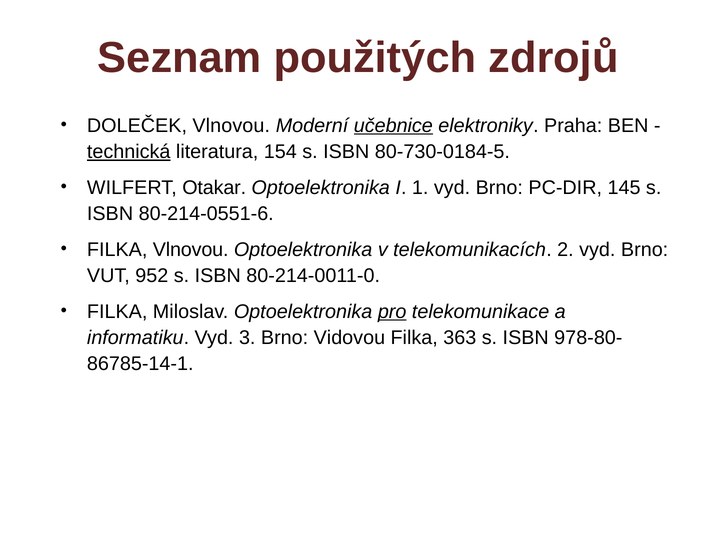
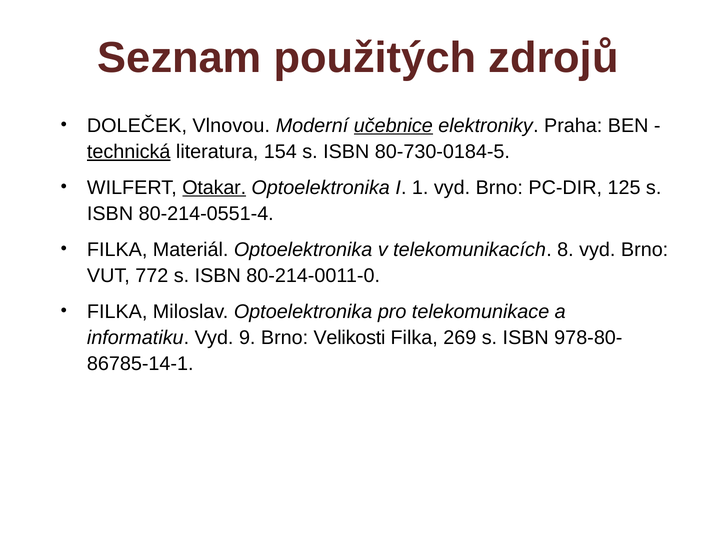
Otakar underline: none -> present (214, 188)
145: 145 -> 125 (624, 188)
80-214-0551-6: 80-214-0551-6 -> 80-214-0551-4 (206, 214)
FILKA Vlnovou: Vlnovou -> Materiál (191, 250)
2: 2 -> 8 (565, 250)
952: 952 -> 772 (152, 276)
pro underline: present -> none (392, 312)
3: 3 -> 9 (247, 338)
Vidovou: Vidovou -> Velikosti (350, 338)
363: 363 -> 269 (460, 338)
